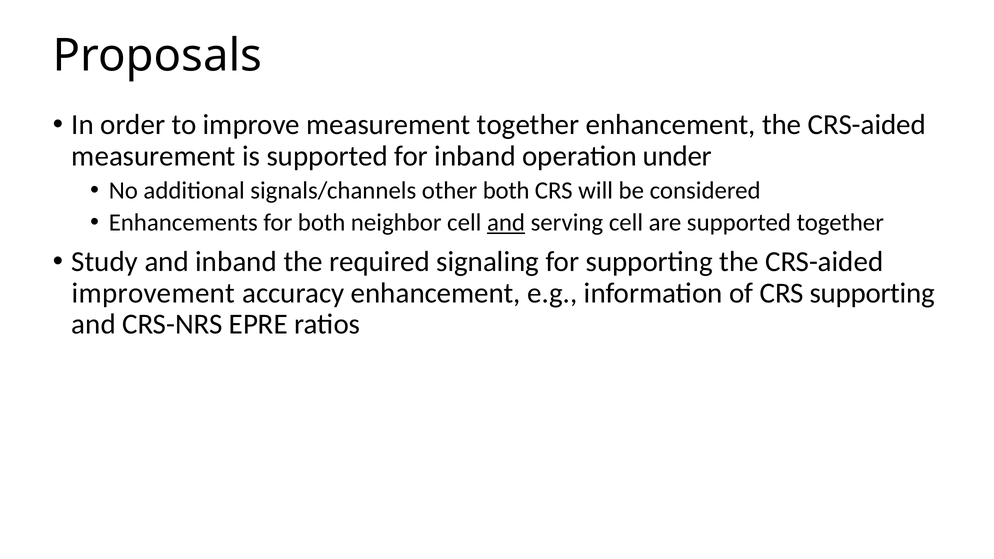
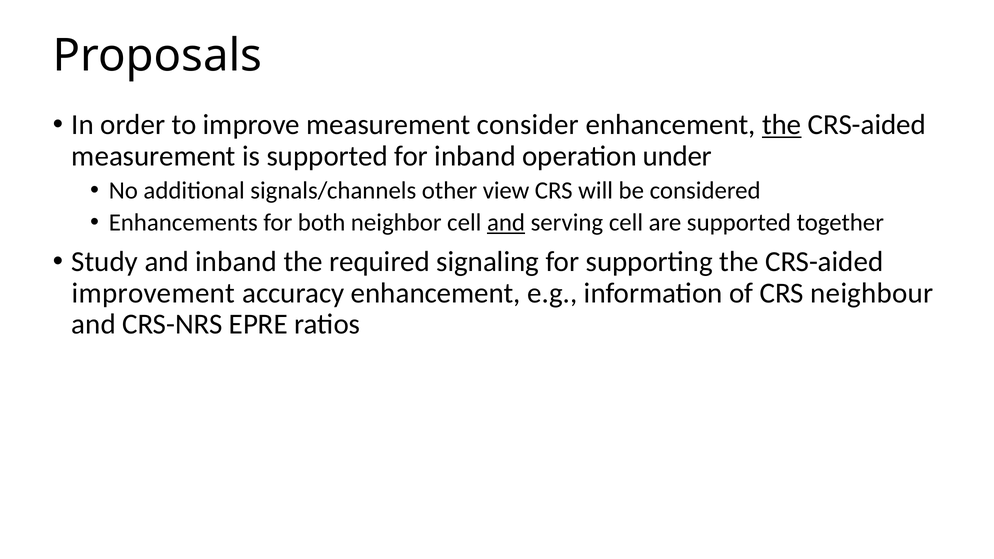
measurement together: together -> consider (528, 125)
the underline: none -> present (782, 125)
other both: both -> view (506, 190)
CRS supporting: supporting -> neighbour (872, 293)
